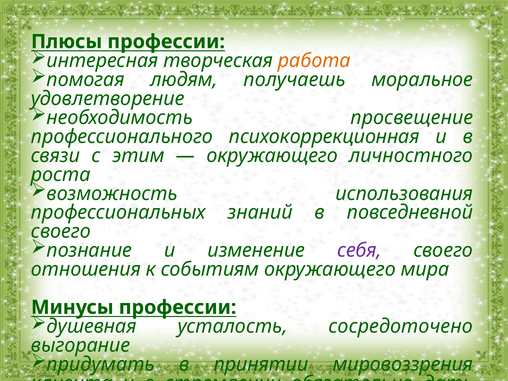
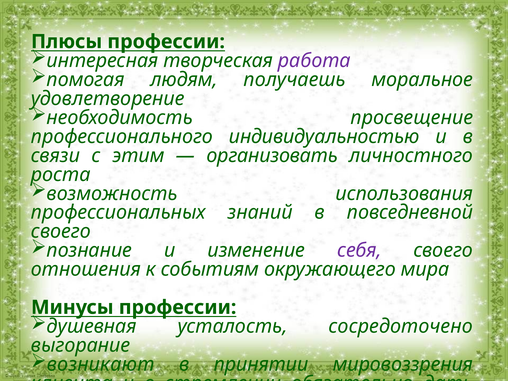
работа colour: orange -> purple (314, 61)
психокоррекционная: психокоррекционная -> индивидуальностью (324, 137)
окружающего: окружающего -> организовать (272, 156)
придумать: придумать -> возникают (101, 364)
